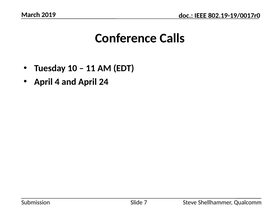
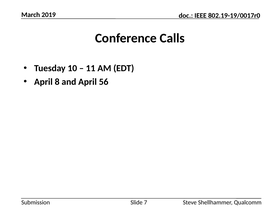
4: 4 -> 8 (57, 82)
24: 24 -> 56 (104, 82)
